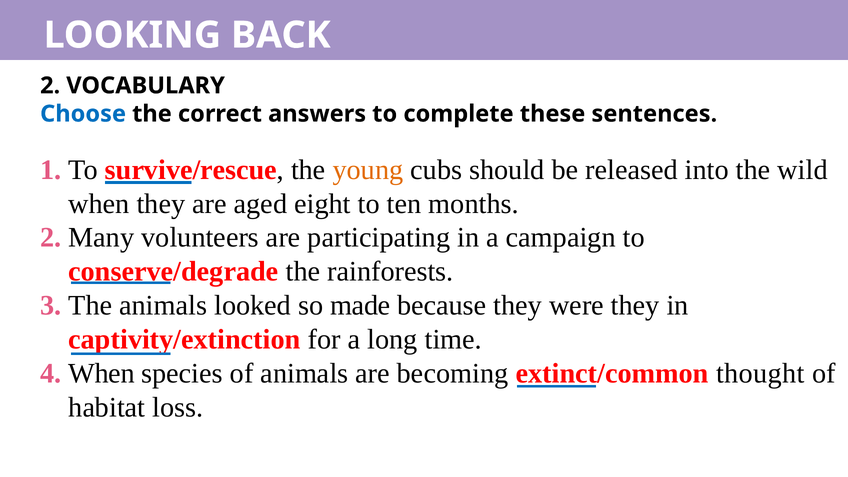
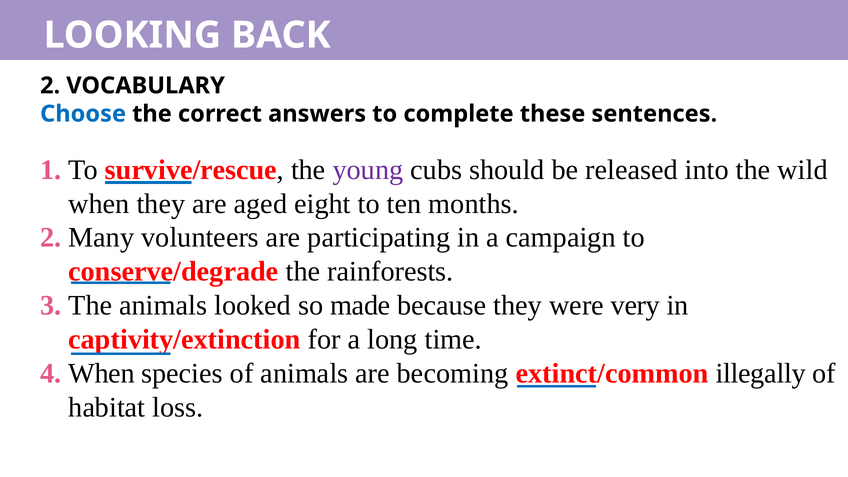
young colour: orange -> purple (368, 170)
were they: they -> very (635, 305)
thought: thought -> illegally (761, 373)
